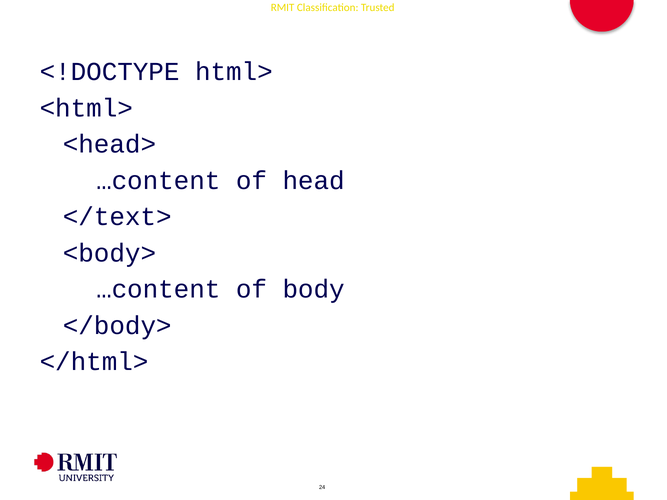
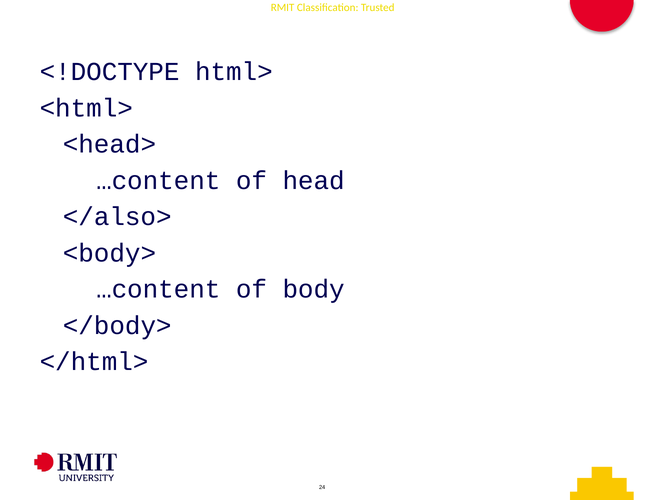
</text>: </text> -> </also> (117, 217)
